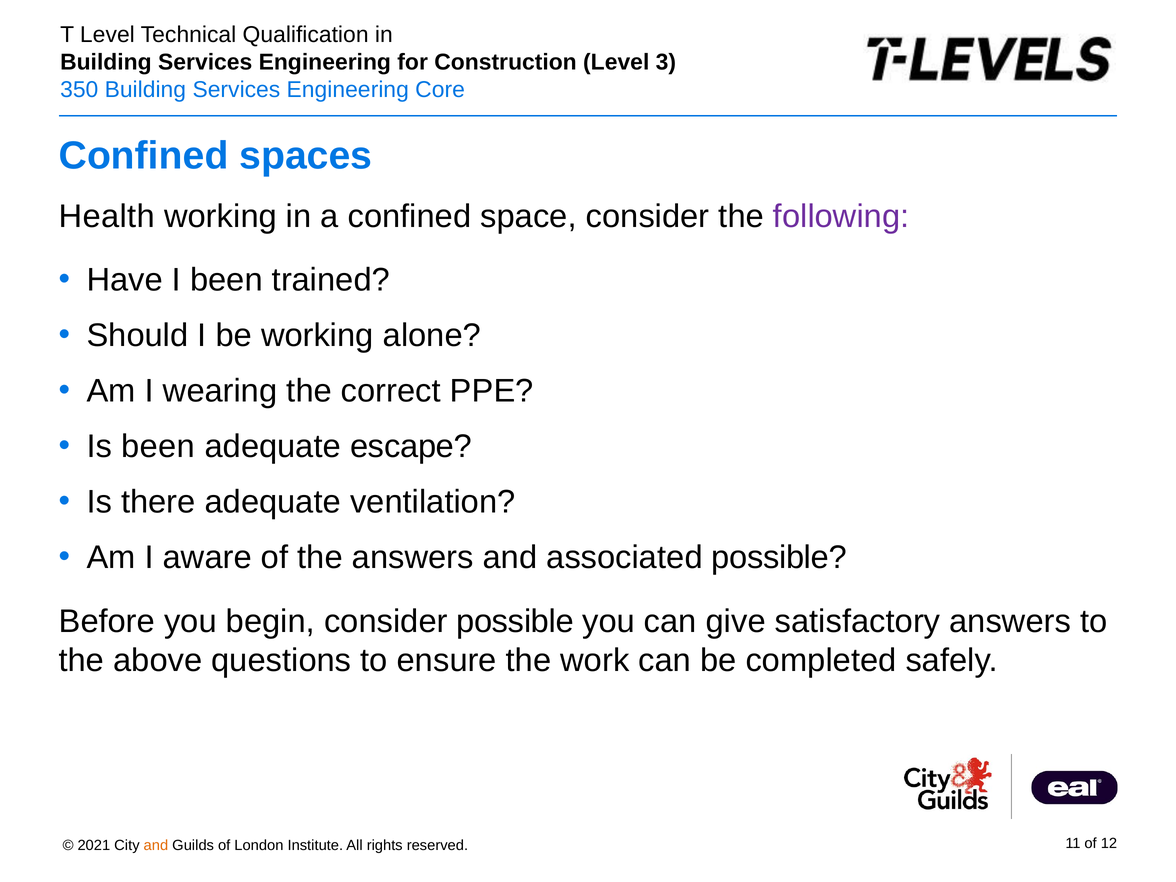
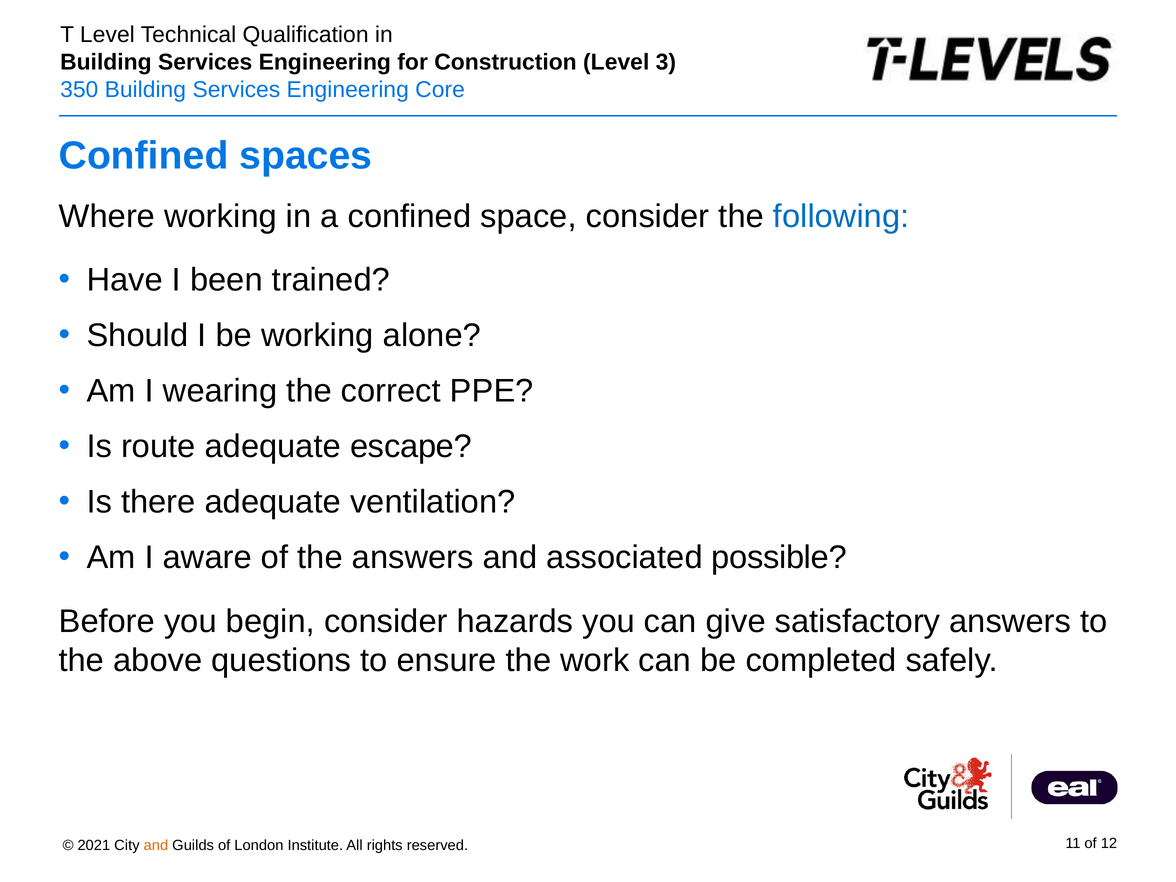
Health: Health -> Where (107, 216)
following colour: purple -> blue (841, 216)
Is been: been -> route (158, 447)
consider possible: possible -> hazards (515, 621)
